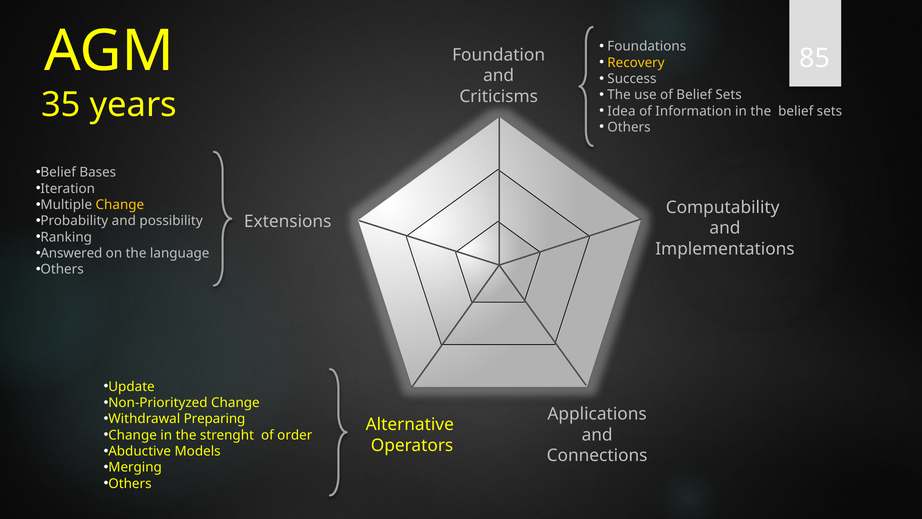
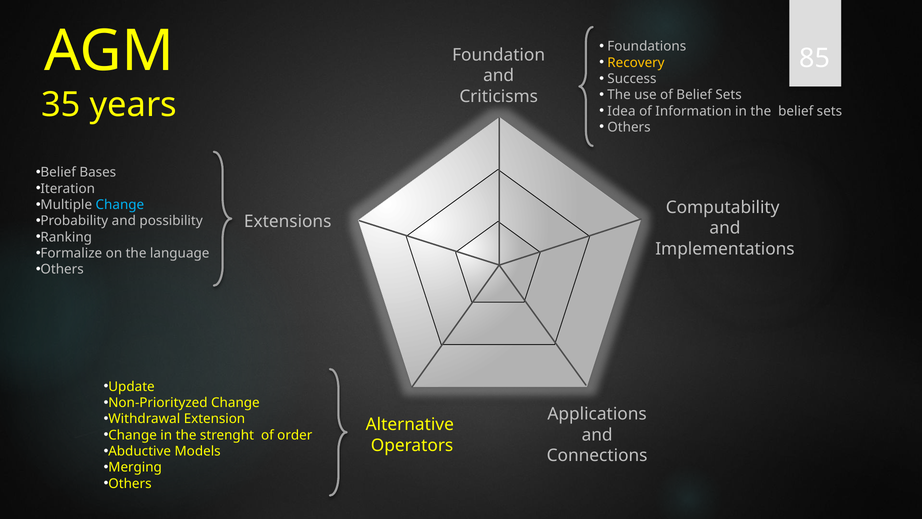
Change colour: yellow -> light blue (120, 205)
Answered: Answered -> Formalize (71, 253)
Preparing: Preparing -> Extension (214, 419)
